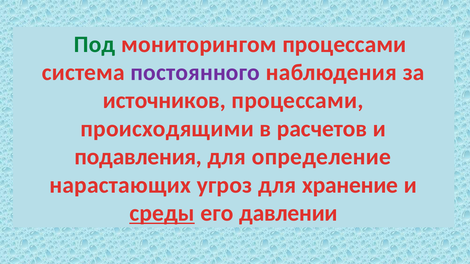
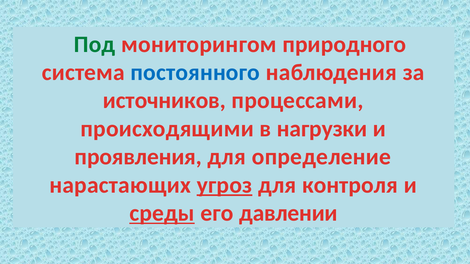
мониторингом процессами: процессами -> природного (344, 44)
постоянного colour: purple -> blue (195, 73)
расчетов: расчетов -> нагрузки (322, 129)
подавления: подавления -> проявления (138, 157)
угроз underline: none -> present (224, 185)
хранение: хранение -> контроля (350, 185)
